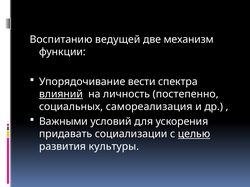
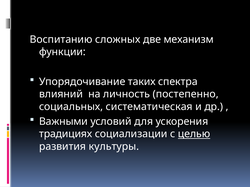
ведущей: ведущей -> сложных (118, 40)
вести: вести -> таких (142, 82)
влияний underline: present -> none (61, 94)
самореализация: самореализация -> систематическая (149, 107)
придавать: придавать -> традициях (66, 134)
